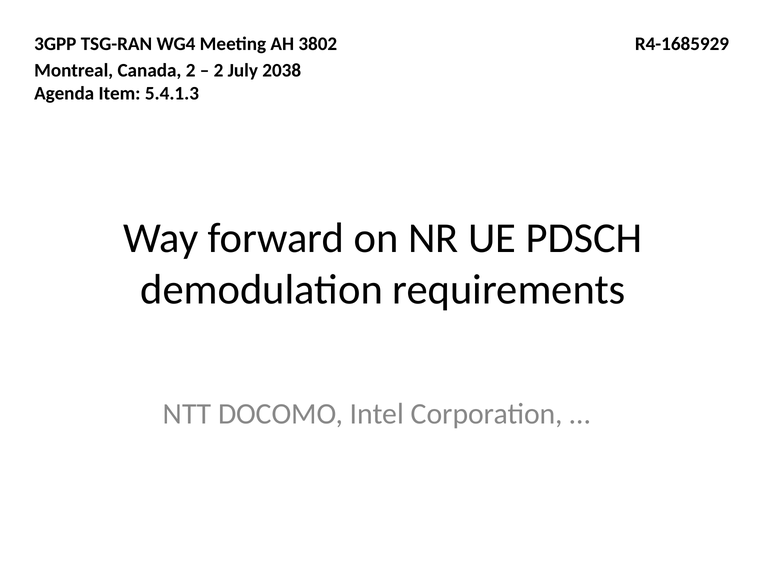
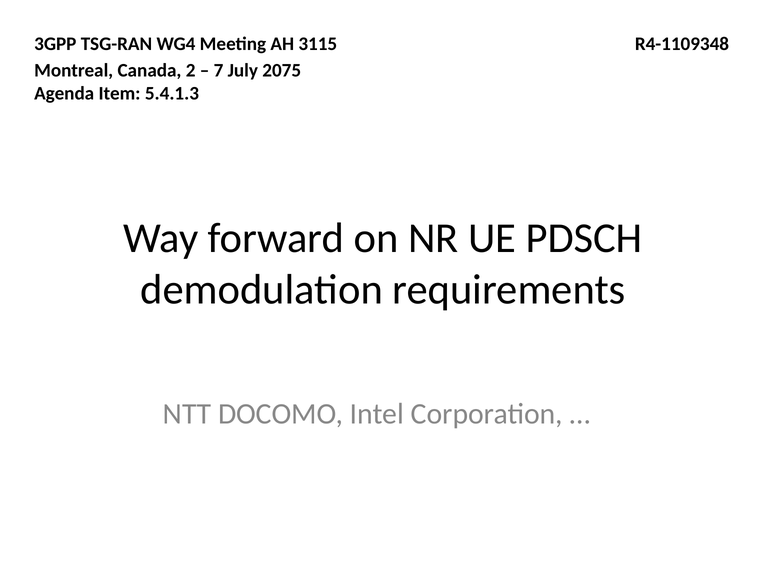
3802: 3802 -> 3115 (318, 44)
R4-1685929: R4-1685929 -> R4-1109348 (682, 44)
2: 2 -> 7 (219, 71)
2038: 2038 -> 2075 (282, 71)
